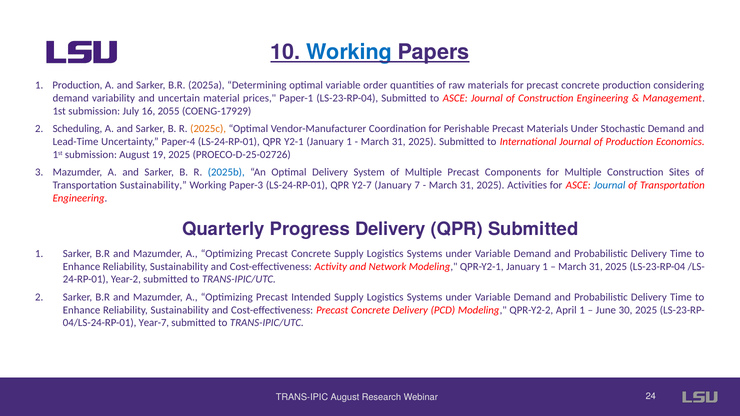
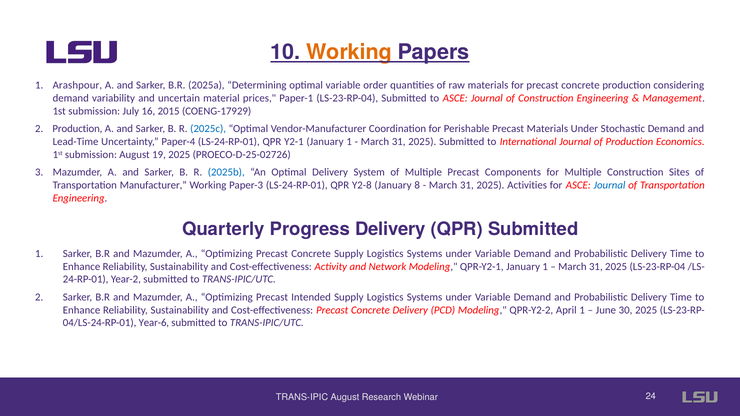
Working colour: blue -> orange (349, 52)
1 Production: Production -> Arashpour (77, 85)
2055: 2055 -> 2015 (169, 111)
Scheduling: Scheduling -> Production (77, 129)
2025c colour: orange -> blue (208, 129)
Transportation Sustainability: Sustainability -> Manufacturer (153, 185)
Y2-7: Y2-7 -> Y2-8 (362, 185)
7: 7 -> 8 (417, 185)
Year-7: Year-7 -> Year-6 (154, 323)
